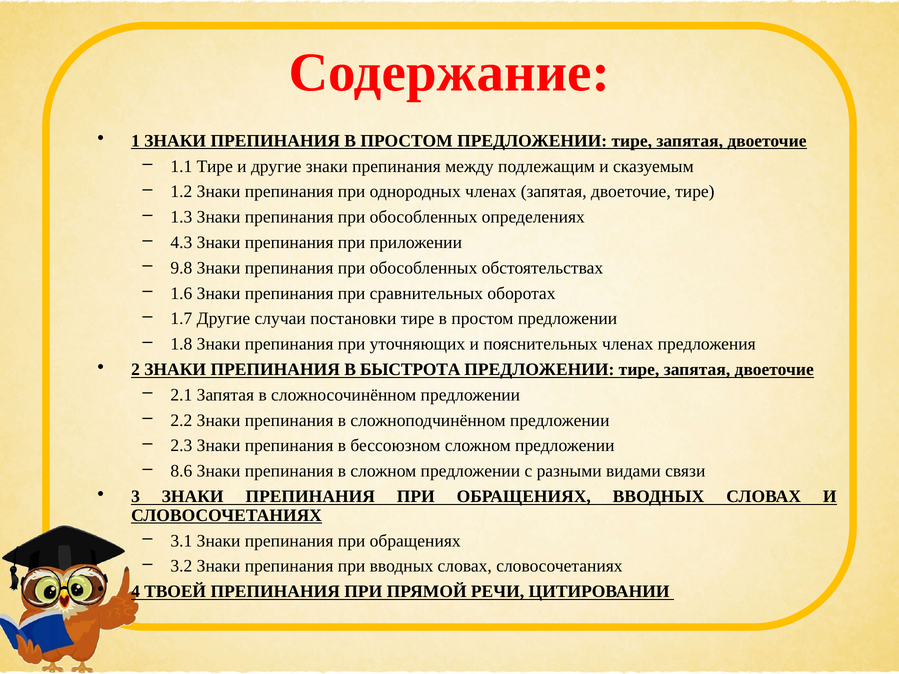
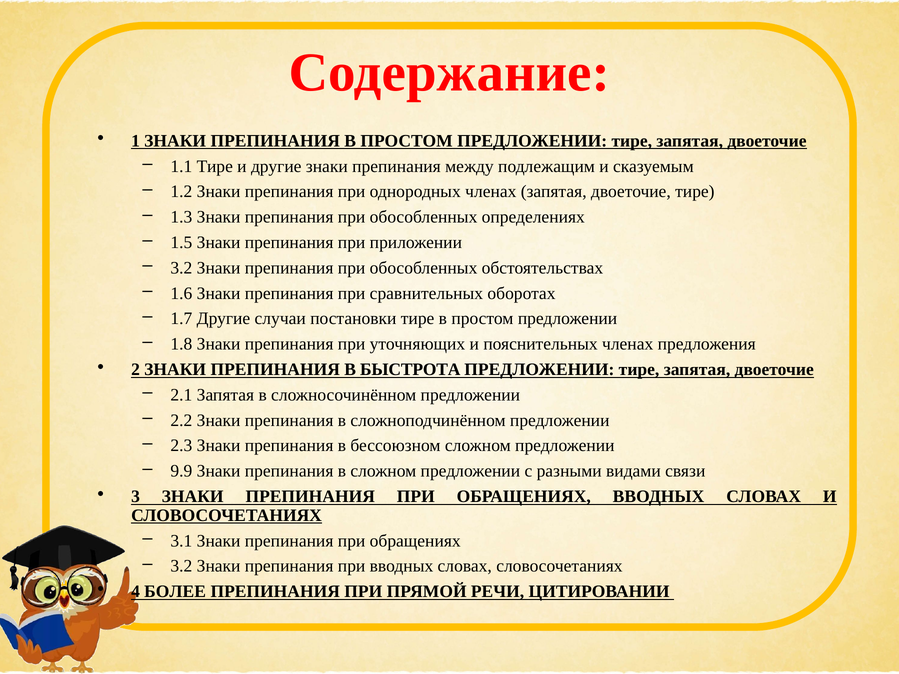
4.3: 4.3 -> 1.5 (181, 243)
9.8: 9.8 -> 3.2 (181, 268)
8.6: 8.6 -> 9.9 (181, 471)
ТВОЕЙ: ТВОЕЙ -> БОЛЕЕ (175, 592)
